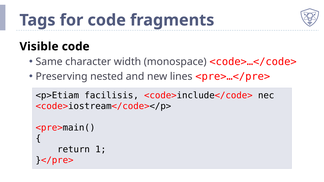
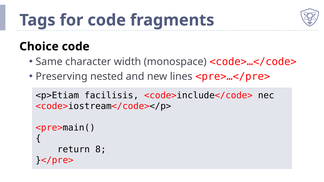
Visible: Visible -> Choice (39, 47)
1: 1 -> 8 (101, 150)
